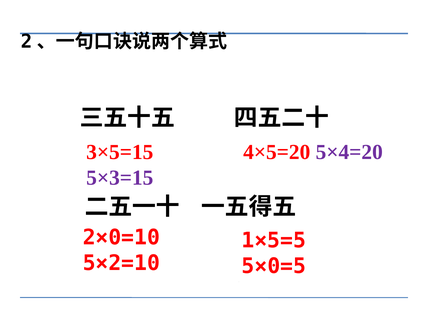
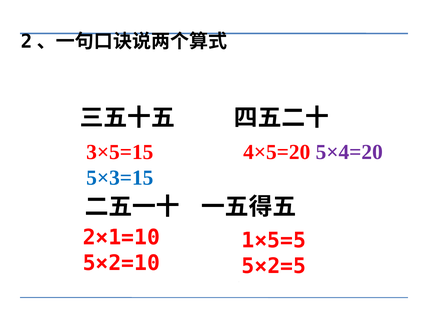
5×3=15 colour: purple -> blue (120, 178)
2×0=10: 2×0=10 -> 2×1=10 (121, 238)
5×0=5: 5×0=5 -> 5×2=5 (274, 266)
